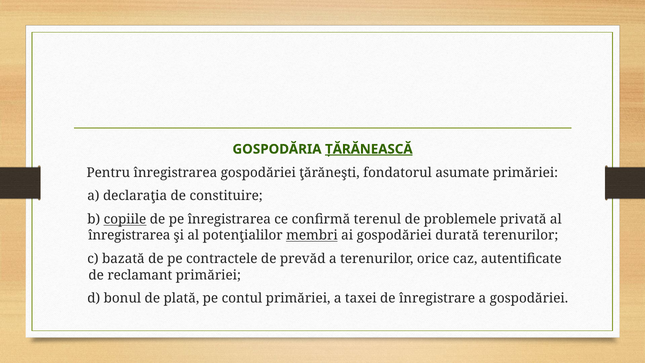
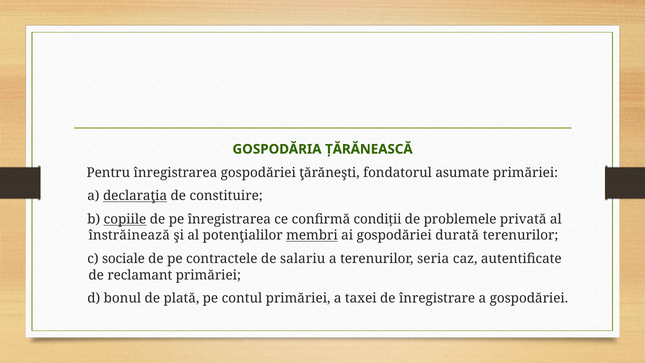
ȚĂRĂNEASCĂ underline: present -> none (369, 149)
declaraţia underline: none -> present (135, 196)
terenul: terenul -> condiții (378, 219)
înregistrarea: înregistrarea -> înstrăinează (129, 235)
bazată: bazată -> sociale (123, 259)
prevăd: prevăd -> salariu (303, 259)
orice: orice -> seria (433, 259)
